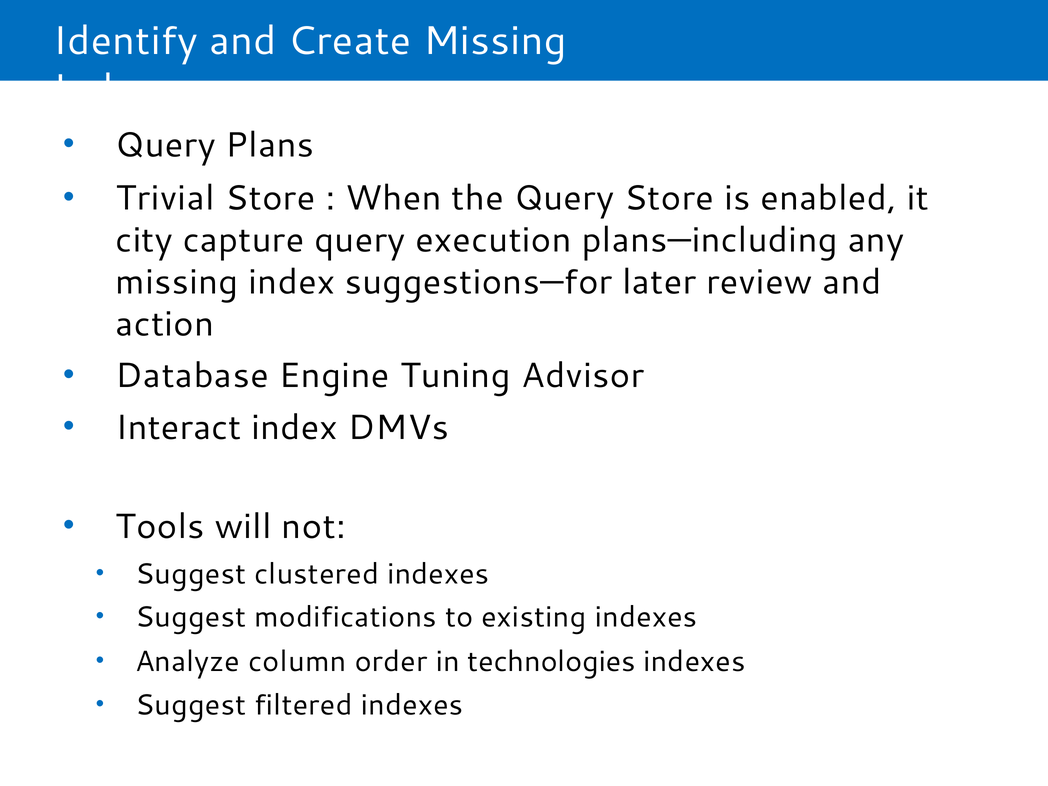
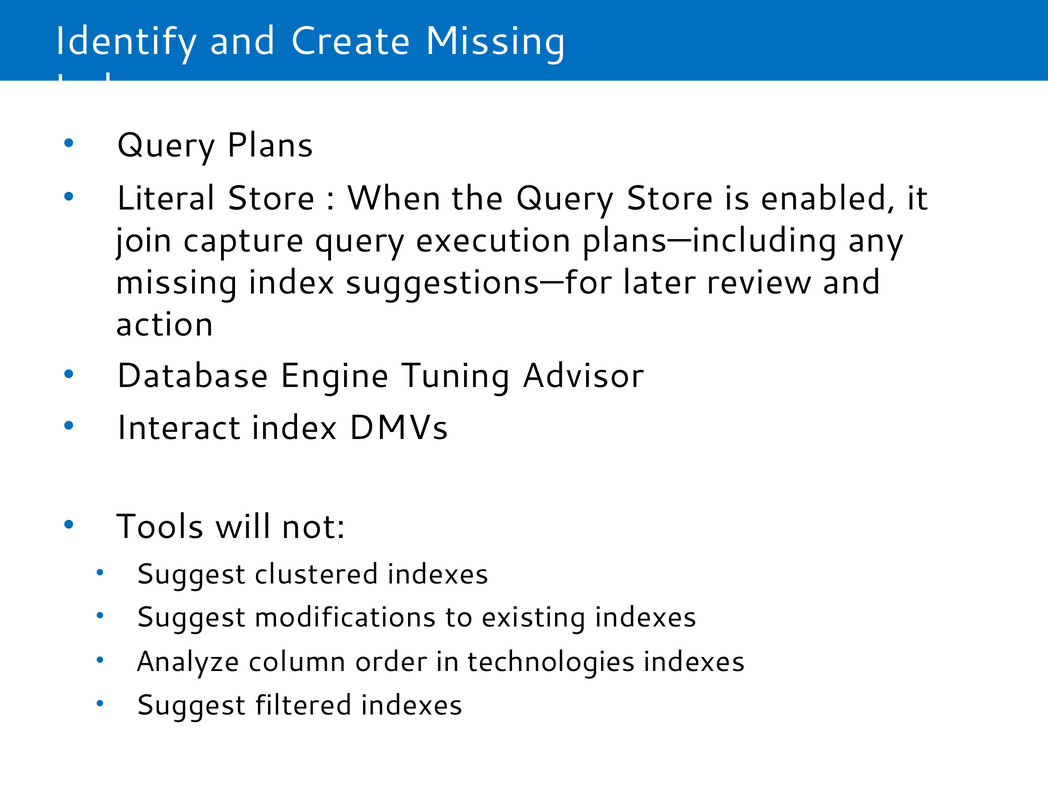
Trivial: Trivial -> Literal (166, 198)
city: city -> join (144, 240)
